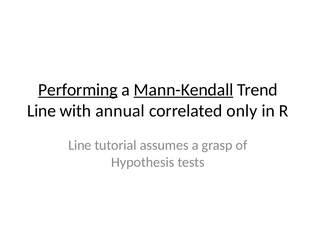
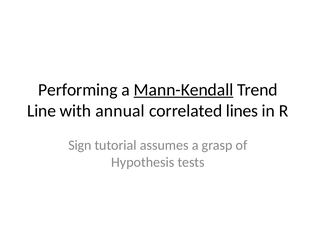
Performing underline: present -> none (78, 90)
only: only -> lines (242, 111)
Line: Line -> Sign (80, 145)
